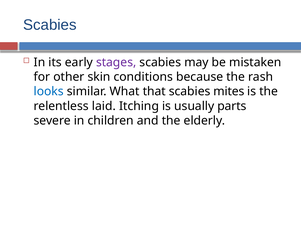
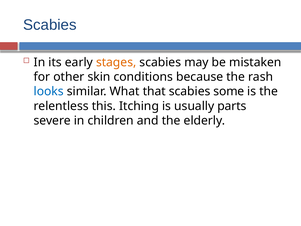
stages colour: purple -> orange (116, 62)
mites: mites -> some (229, 91)
laid: laid -> this (104, 106)
